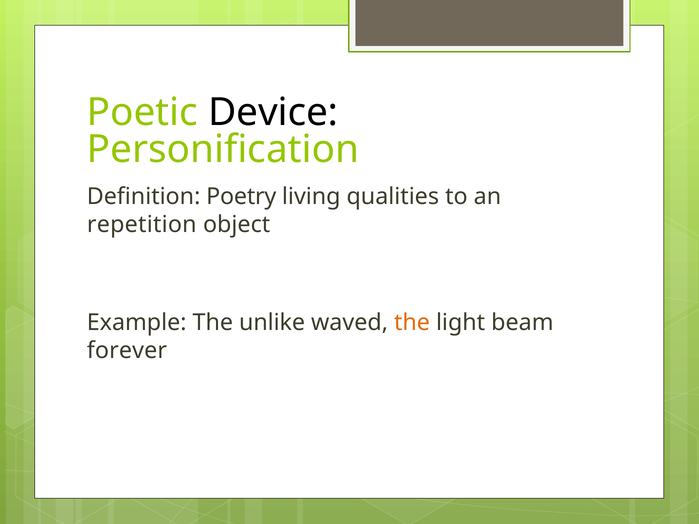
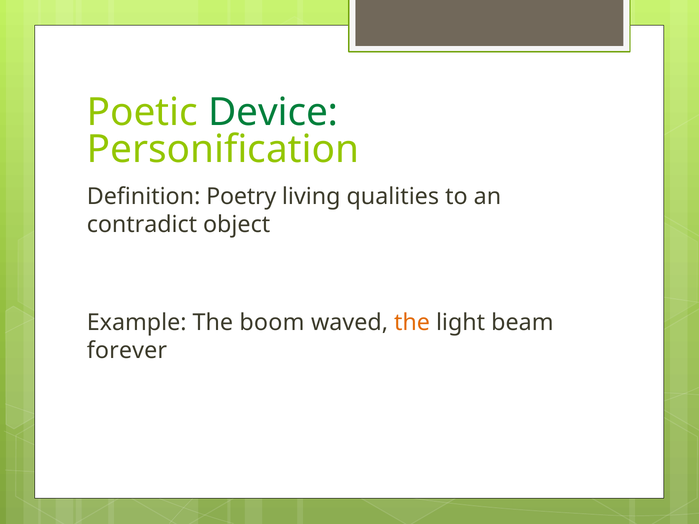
Device colour: black -> green (273, 112)
repetition: repetition -> contradict (142, 225)
unlike: unlike -> boom (272, 323)
